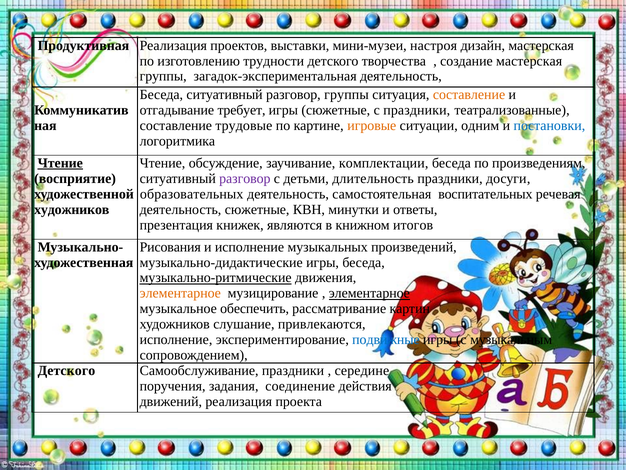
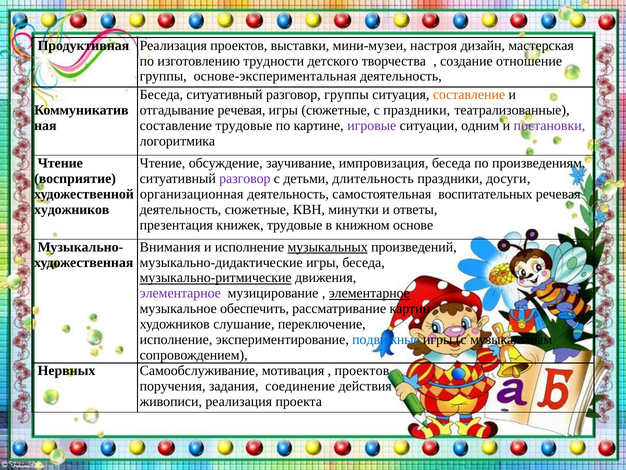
создание мастерская: мастерская -> отношение (529, 61)
загадок-экспериментальная: загадок-экспериментальная -> основе-экспериментальная (275, 76)
отгадывание требует: требует -> речевая (242, 110)
игровые colour: orange -> purple (372, 126)
постановки colour: blue -> purple (549, 126)
Чтение underline: present -> none (60, 163)
комплектации: комплектации -> импровизация (384, 163)
образовательных: образовательных -> организационная (192, 194)
книжек являются: являются -> трудовые (295, 225)
итогов: итогов -> основе (413, 225)
Рисования: Рисования -> Внимания (170, 247)
музыкальных underline: none -> present (328, 247)
элементарное colour: orange -> purple (180, 293)
привлекаются: привлекаются -> переключение (322, 324)
Детского: Детского -> Нервных (67, 370)
Самообслуживание праздники: праздники -> мотивация (293, 370)
середине: середине -> проектов (362, 370)
движений: движений -> живописи (171, 401)
